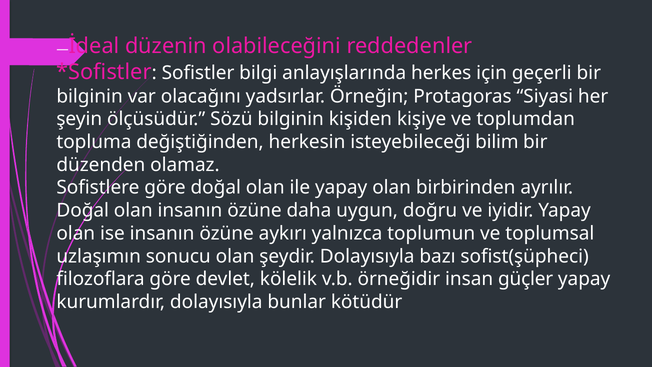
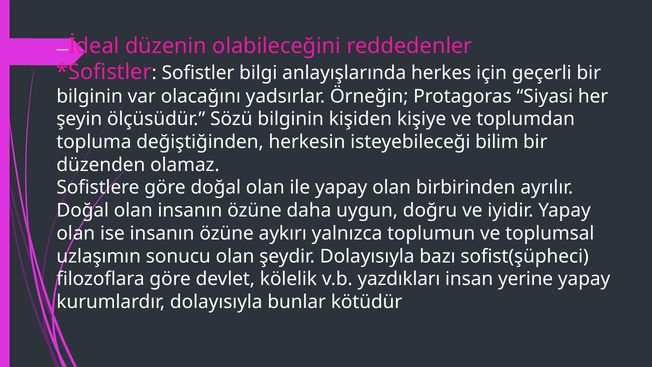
örneğidir: örneğidir -> yazdıkları (399, 279)
güçler: güçler -> yerine (526, 279)
